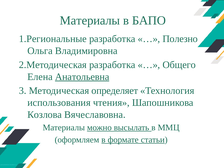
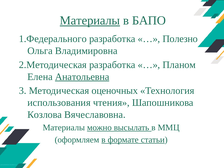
Материалы underline: none -> present (90, 21)
1.Региональные: 1.Региональные -> 1.Федерального (53, 39)
Общего: Общего -> Планом (179, 65)
определяет: определяет -> оценочных (115, 91)
